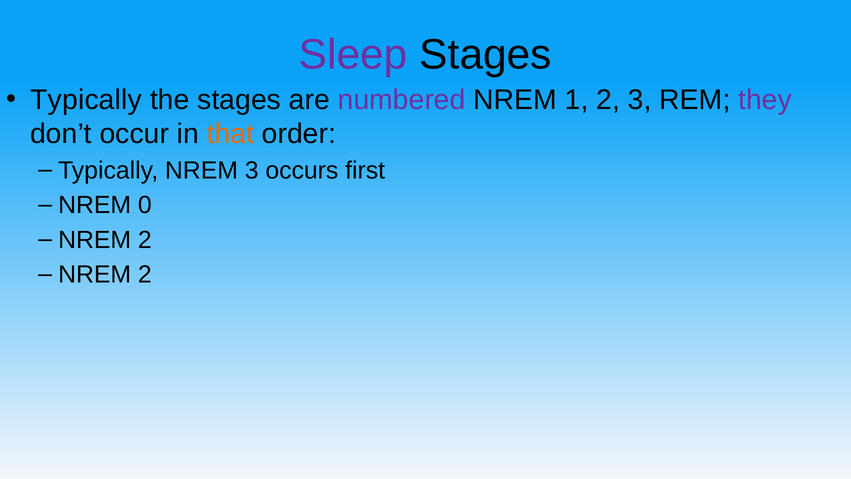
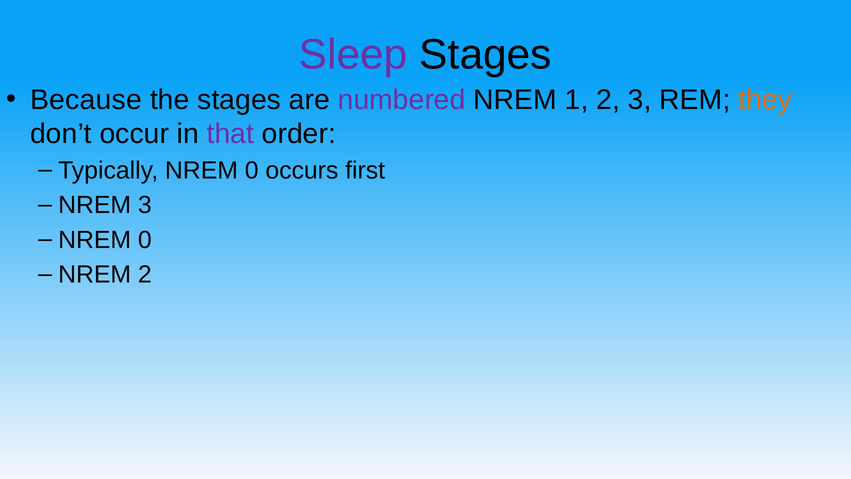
Typically: Typically -> Because (86, 100)
they colour: purple -> orange (765, 100)
that colour: orange -> purple (230, 134)
Typically NREM 3: 3 -> 0 (252, 170)
NREM 0: 0 -> 3 (145, 205)
2: 2 -> 0 (145, 240)
